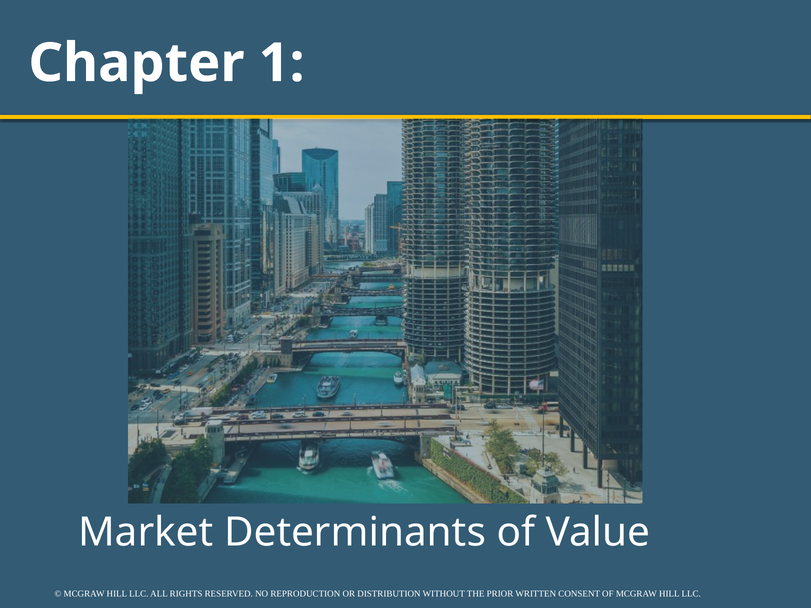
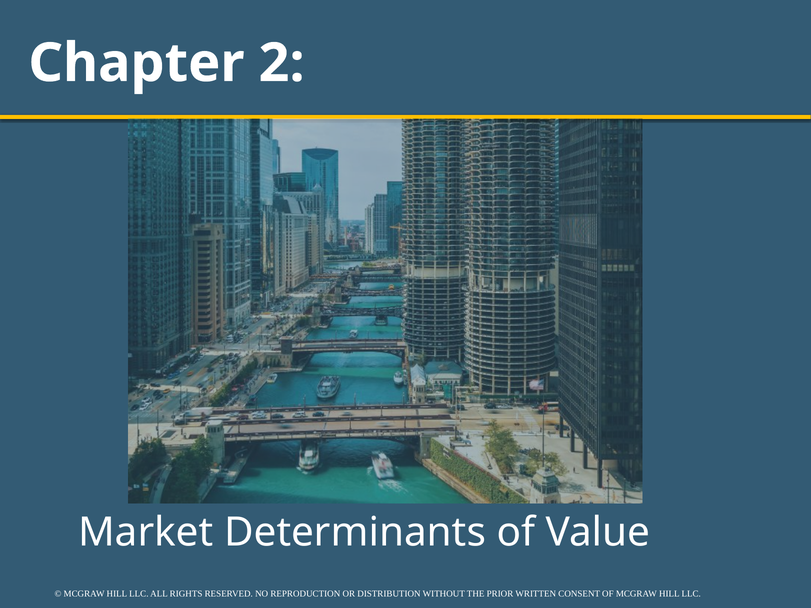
1: 1 -> 2 (282, 63)
